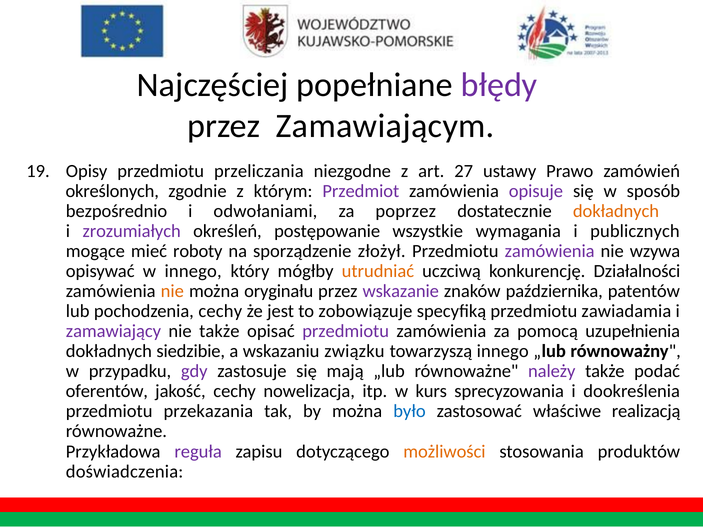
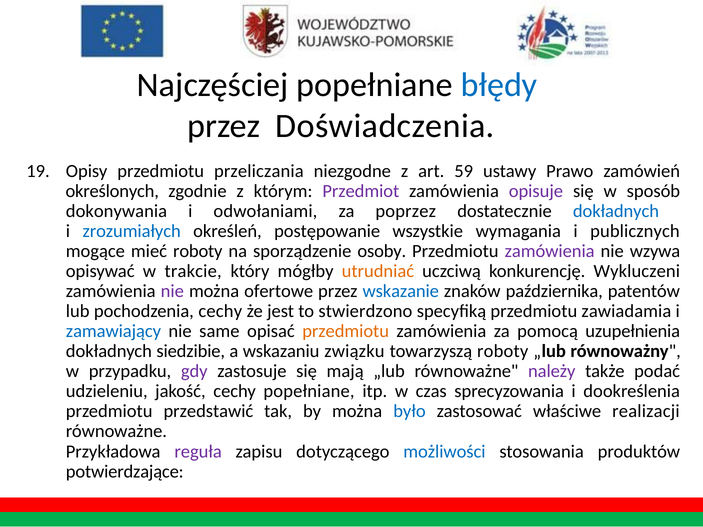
błędy colour: purple -> blue (499, 85)
Zamawiającym: Zamawiającym -> Doświadczenia (385, 126)
27: 27 -> 59 (464, 171)
bezpośrednio: bezpośrednio -> dokonywania (116, 211)
dokładnych colour: orange -> blue (616, 211)
zrozumiałych colour: purple -> blue (132, 231)
złożył: złożył -> osoby (382, 251)
w innego: innego -> trakcie (193, 271)
Działalności: Działalności -> Wykluczeni (637, 271)
nie colour: orange -> purple (172, 291)
oryginału: oryginału -> ofertowe (279, 291)
wskazanie colour: purple -> blue (401, 291)
zobowiązuje: zobowiązuje -> stwierdzono (365, 311)
zamawiający colour: purple -> blue (113, 331)
nie także: także -> same (219, 331)
przedmiotu colour: purple -> orange (346, 331)
towarzyszą innego: innego -> roboty (503, 351)
oferentów: oferentów -> udzieleniu (107, 391)
cechy nowelizacja: nowelizacja -> popełniane (309, 391)
kurs: kurs -> czas (431, 391)
przekazania: przekazania -> przedstawić (208, 412)
realizacją: realizacją -> realizacji (646, 412)
możliwości colour: orange -> blue (444, 452)
doświadczenia: doświadczenia -> potwierdzające (125, 472)
